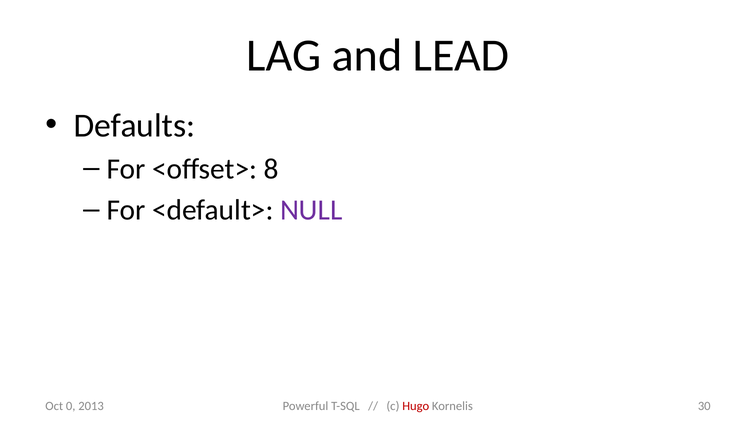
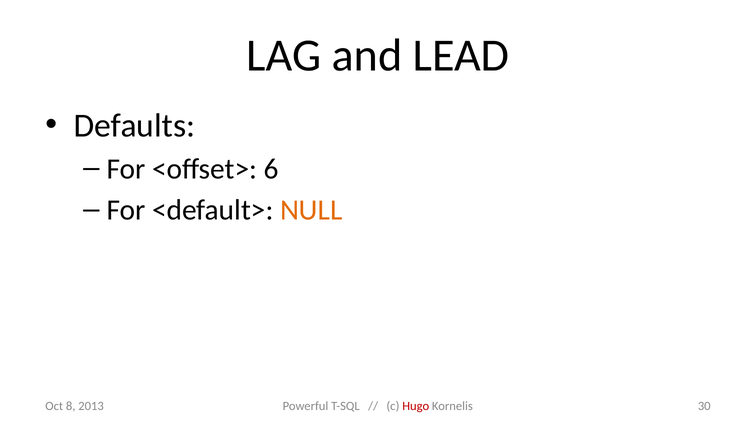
8: 8 -> 6 (271, 169)
NULL colour: purple -> orange (311, 210)
0: 0 -> 8 (71, 406)
